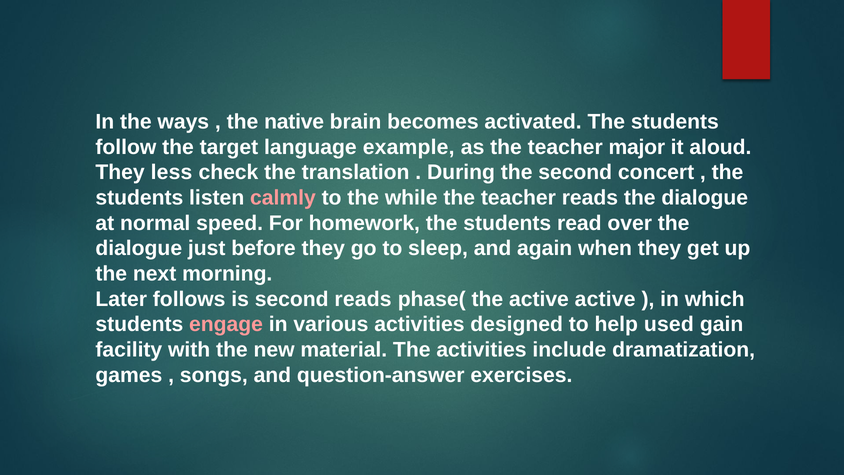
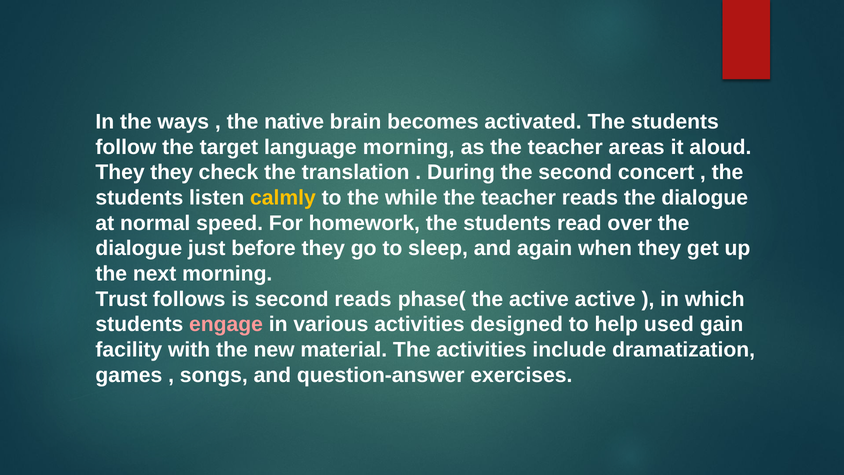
language example: example -> morning (409, 147)
major: major -> areas (637, 147)
They less: less -> they (172, 172)
calmly colour: pink -> yellow (283, 198)
Later: Later -> Trust (121, 299)
